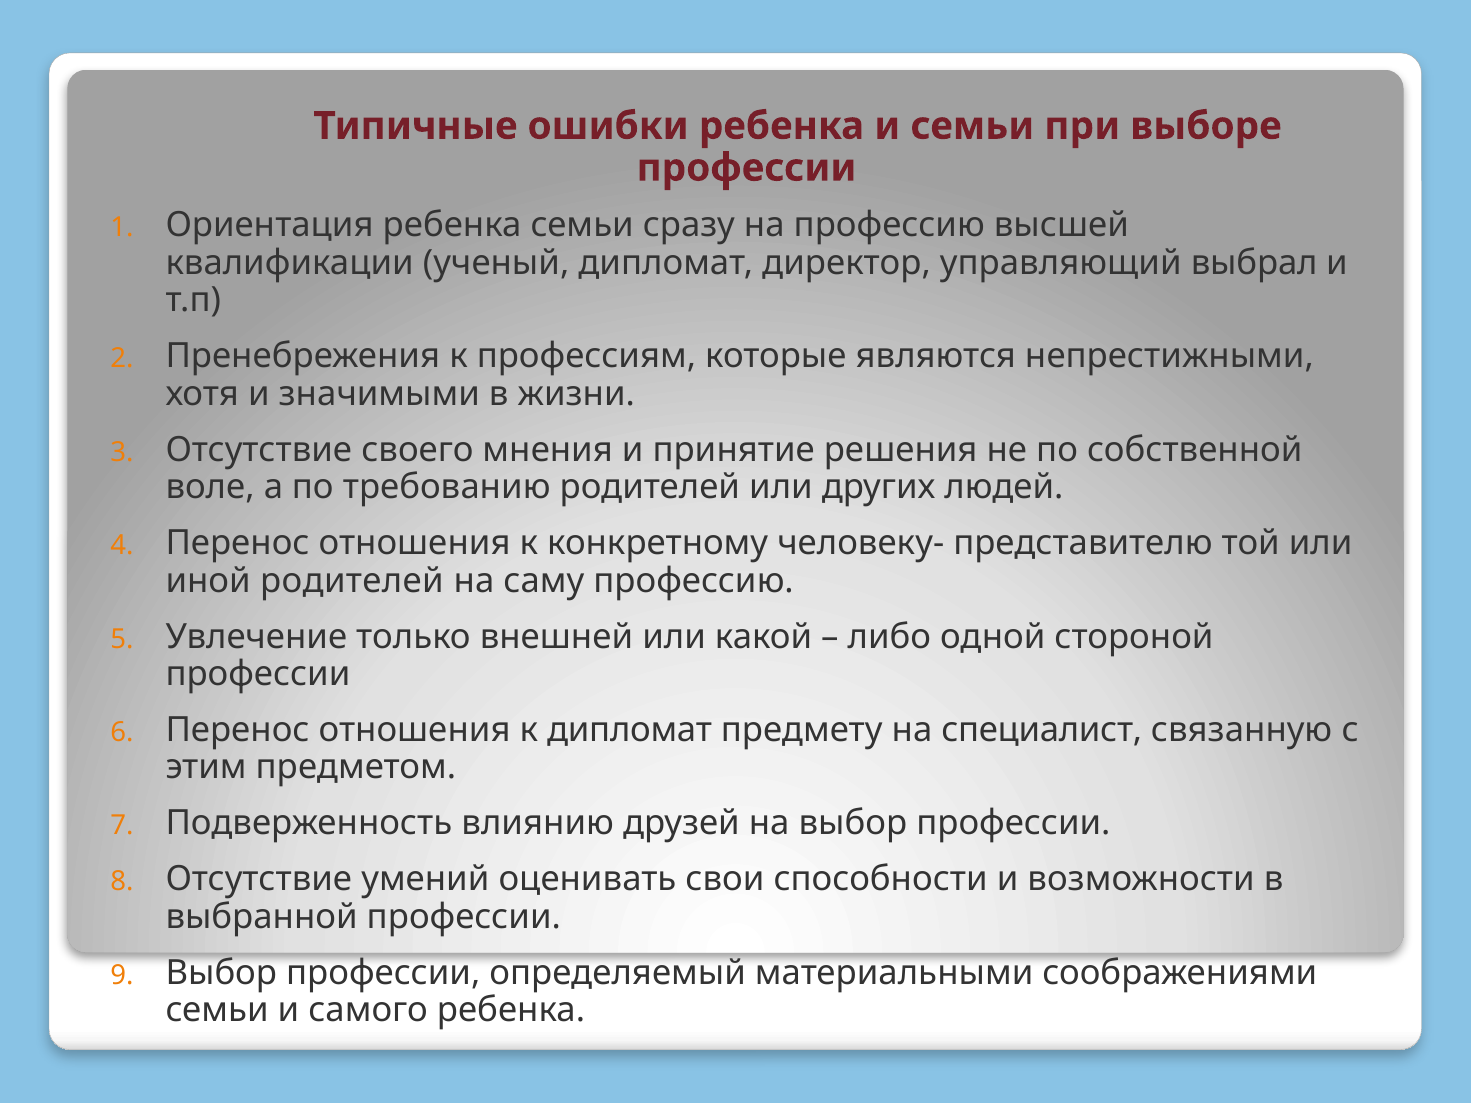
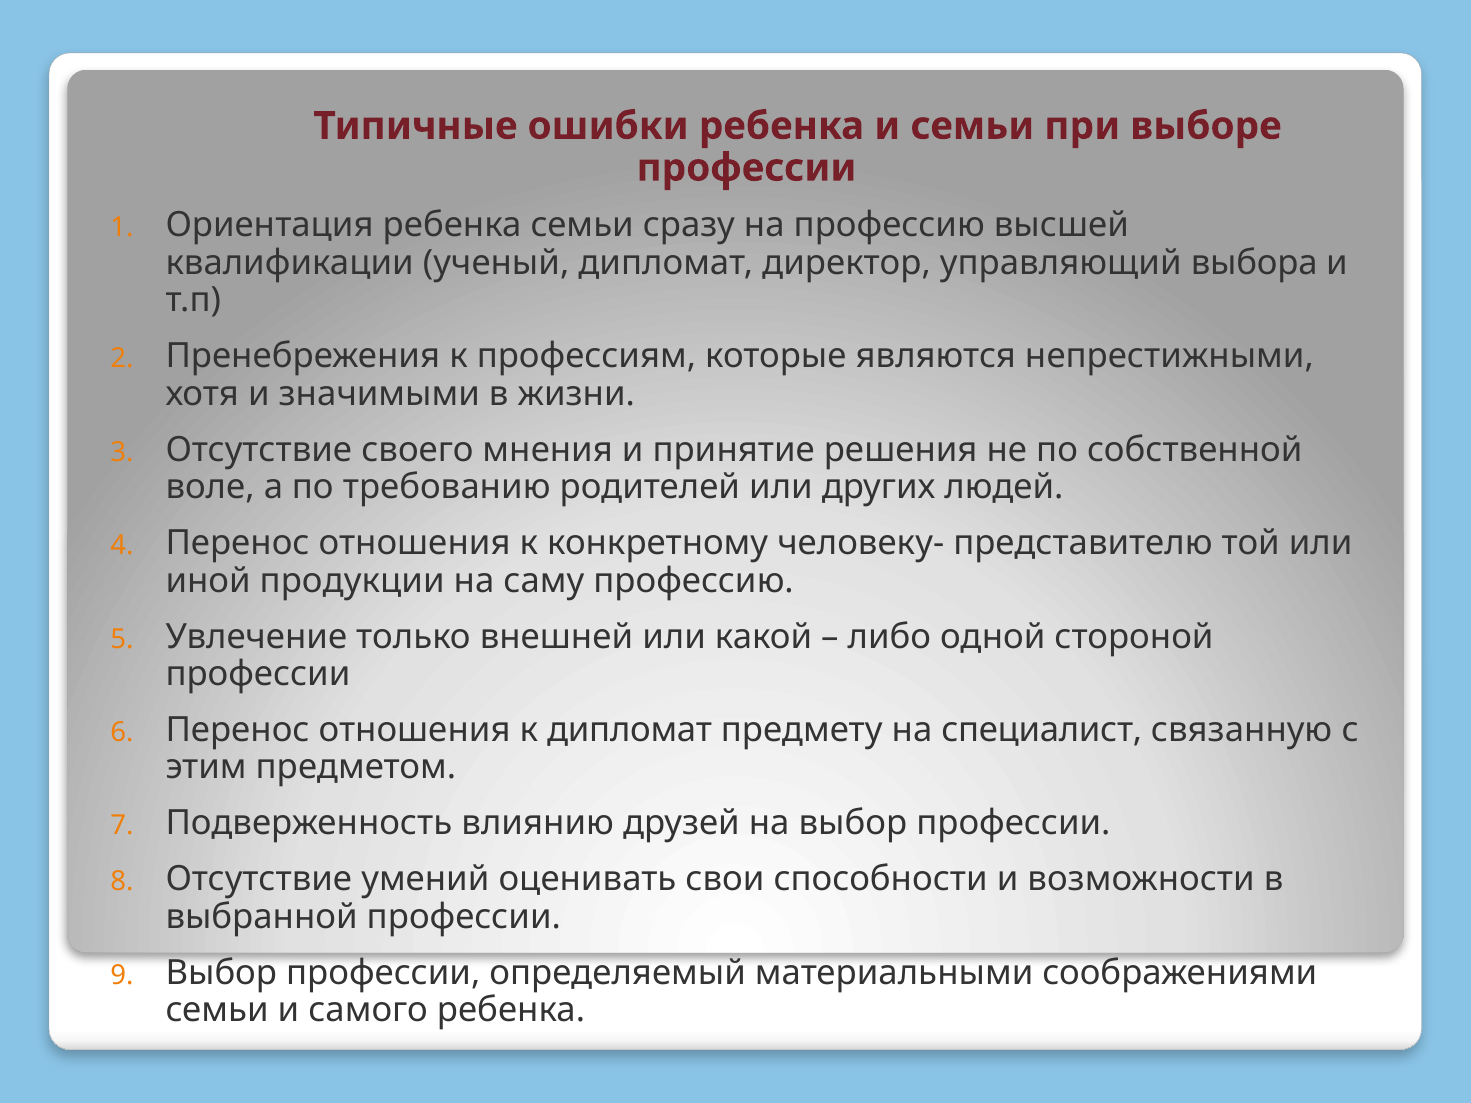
выбрал: выбрал -> выбора (1254, 263)
иной родителей: родителей -> продукции (352, 581)
